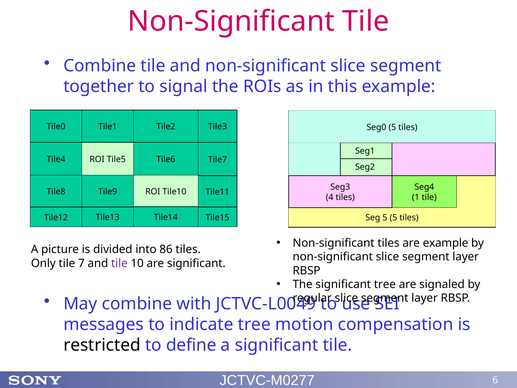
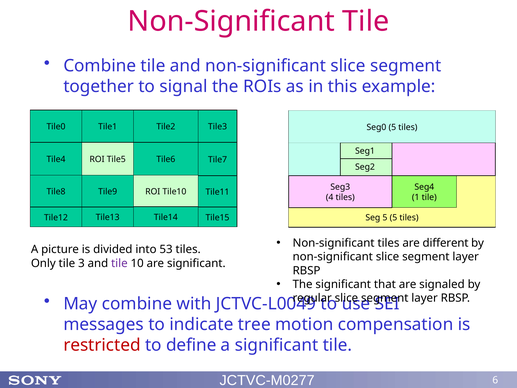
are example: example -> different (446, 243)
86: 86 -> 53 (166, 249)
7: 7 -> 3 (81, 263)
significant tree: tree -> that (385, 284)
restricted colour: black -> red (102, 345)
